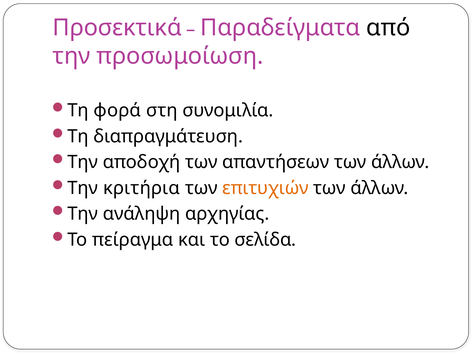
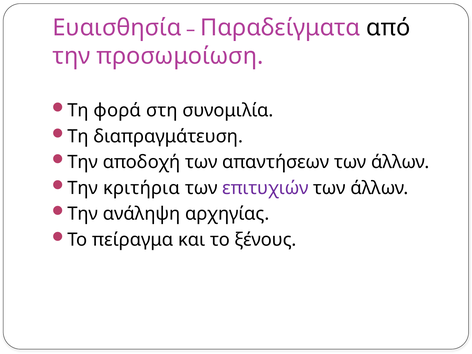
Προσεκτικά: Προσεκτικά -> Ευαισθησία (117, 28)
επιτυχιών colour: orange -> purple (266, 188)
σελίδα: σελίδα -> ξένους (265, 240)
